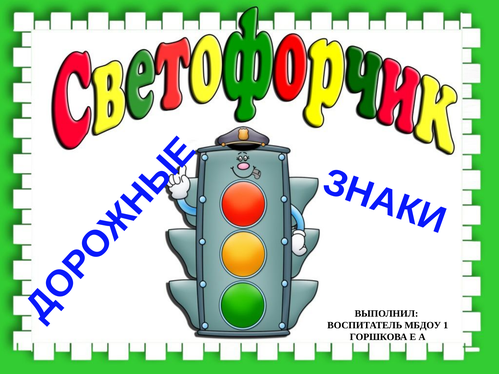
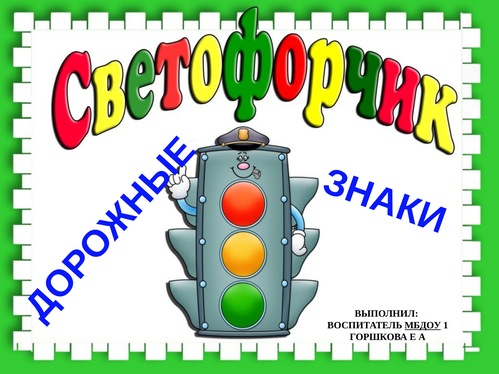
МБДОУ underline: none -> present (423, 326)
